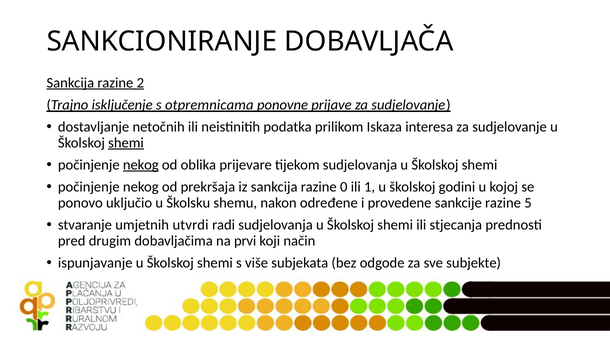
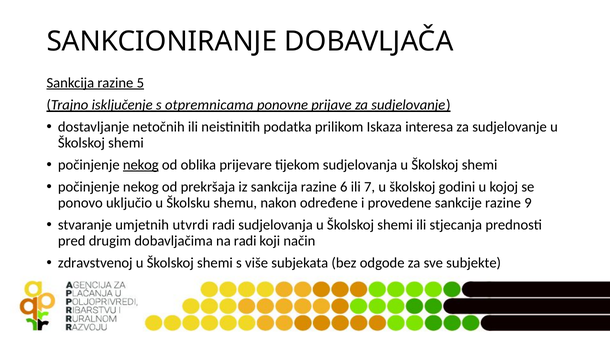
2: 2 -> 5 (140, 83)
shemi underline: present -> none (126, 143)
0: 0 -> 6 (344, 187)
1: 1 -> 7 (370, 187)
5: 5 -> 9 (528, 203)
na prvi: prvi -> radi (245, 241)
ispunjavanje: ispunjavanje -> zdravstvenoj (95, 263)
